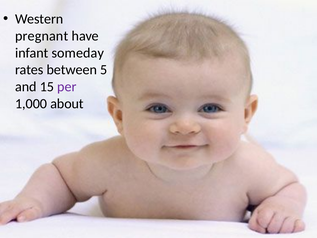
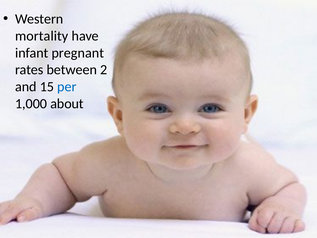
pregnant: pregnant -> mortality (42, 36)
someday: someday -> pregnant (78, 53)
5: 5 -> 2 (104, 70)
per colour: purple -> blue (67, 87)
